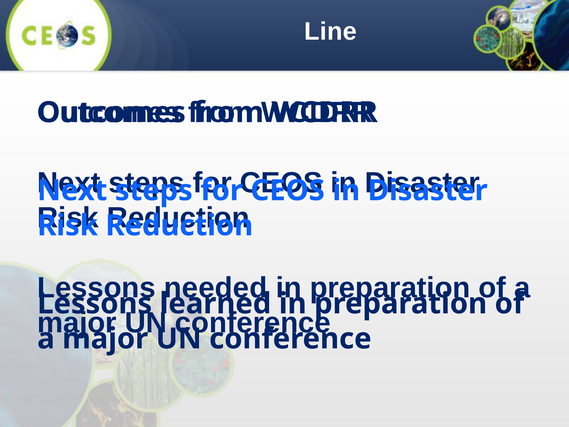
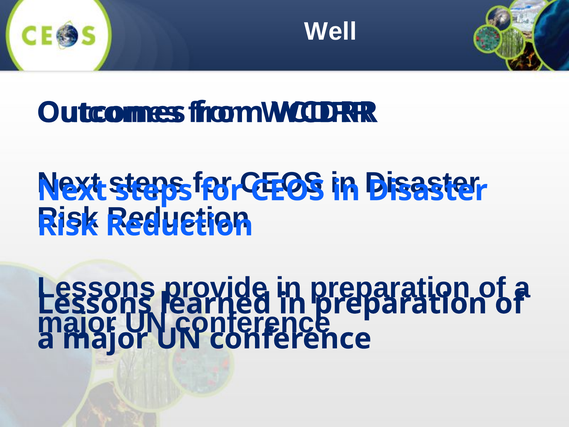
Line: Line -> Well (331, 32)
needed: needed -> provide (216, 288)
